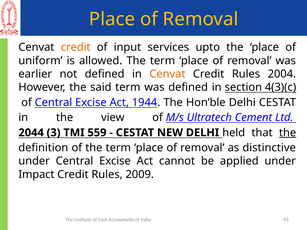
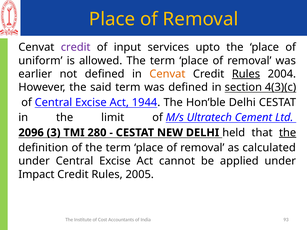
credit colour: orange -> purple (76, 47)
Rules underline: none -> present (246, 74)
view: view -> limit (113, 118)
2044: 2044 -> 2096 (31, 133)
559: 559 -> 280 (97, 133)
distinctive: distinctive -> calculated (269, 148)
2009: 2009 -> 2005 (140, 175)
